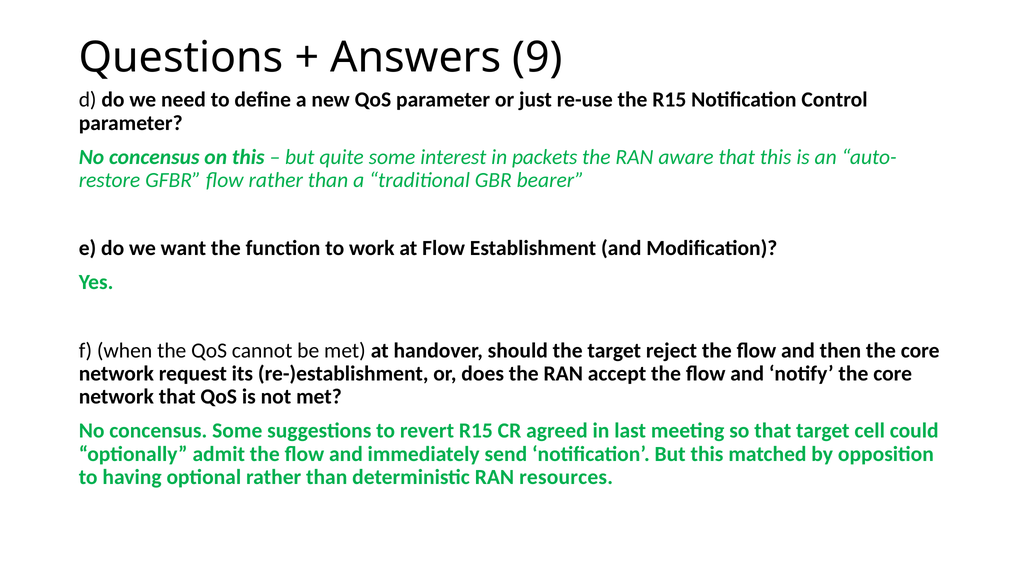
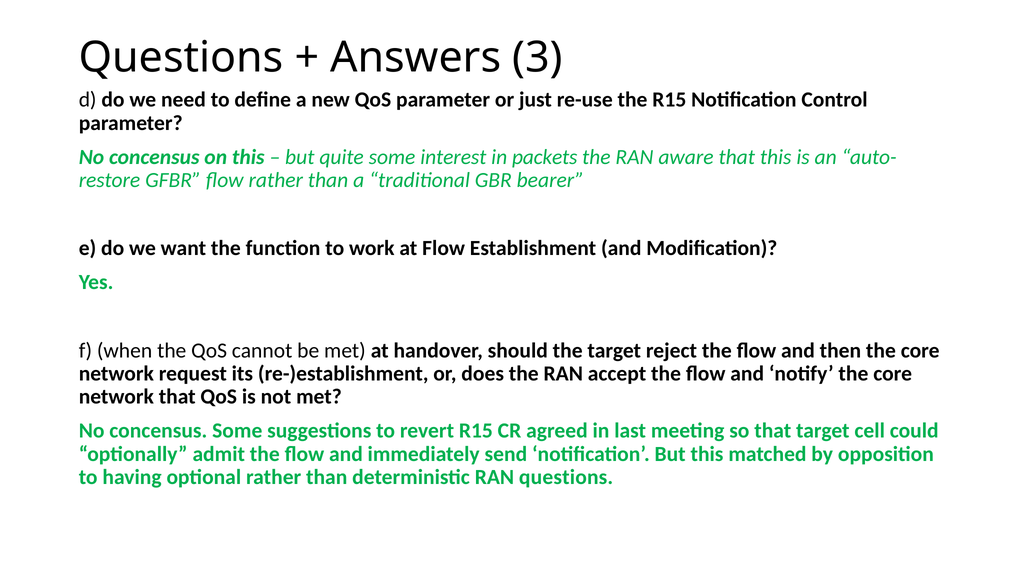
9: 9 -> 3 (538, 58)
RAN resources: resources -> questions (566, 477)
